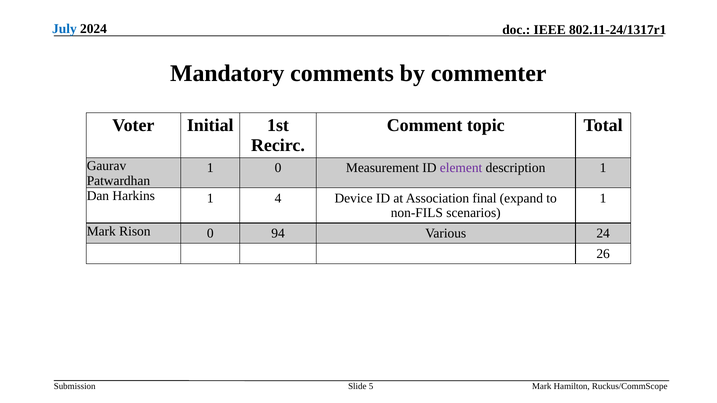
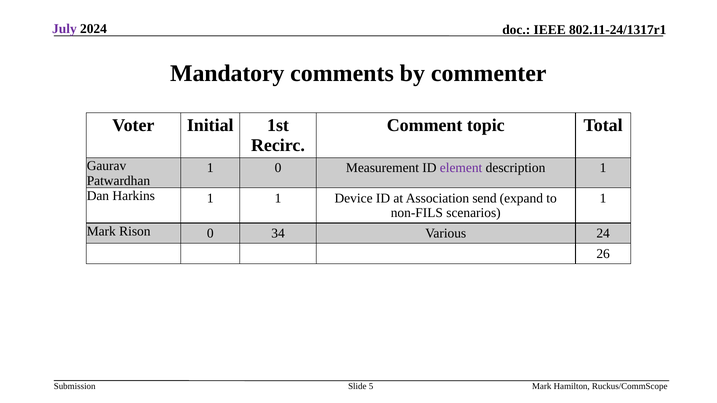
July colour: blue -> purple (64, 29)
1 4: 4 -> 1 (278, 198)
final: final -> send (485, 198)
94: 94 -> 34 (278, 233)
